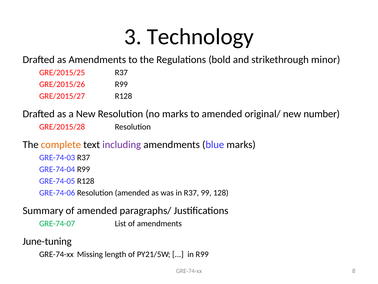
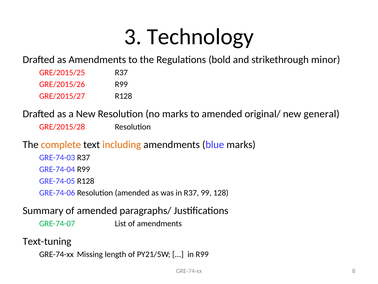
number: number -> general (322, 114)
including colour: purple -> orange (122, 144)
June-tuning: June-tuning -> Text-tuning (47, 241)
